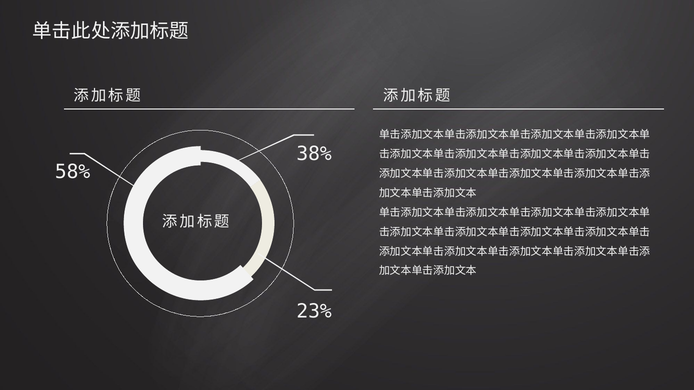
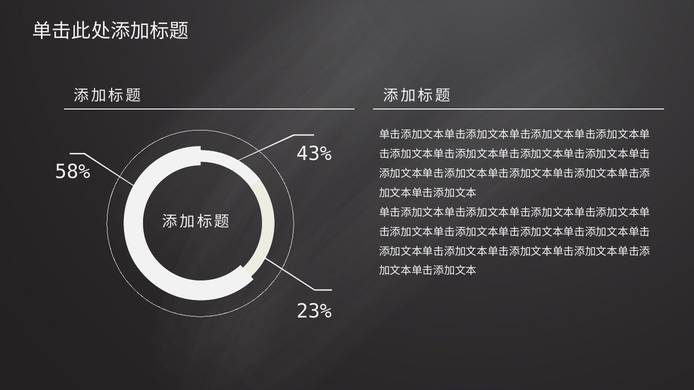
38%: 38% -> 43% (314, 154)
